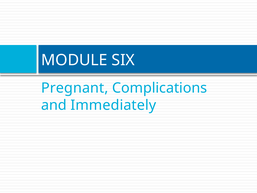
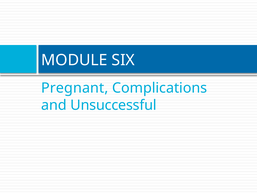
Immediately: Immediately -> Unsuccessful (113, 105)
